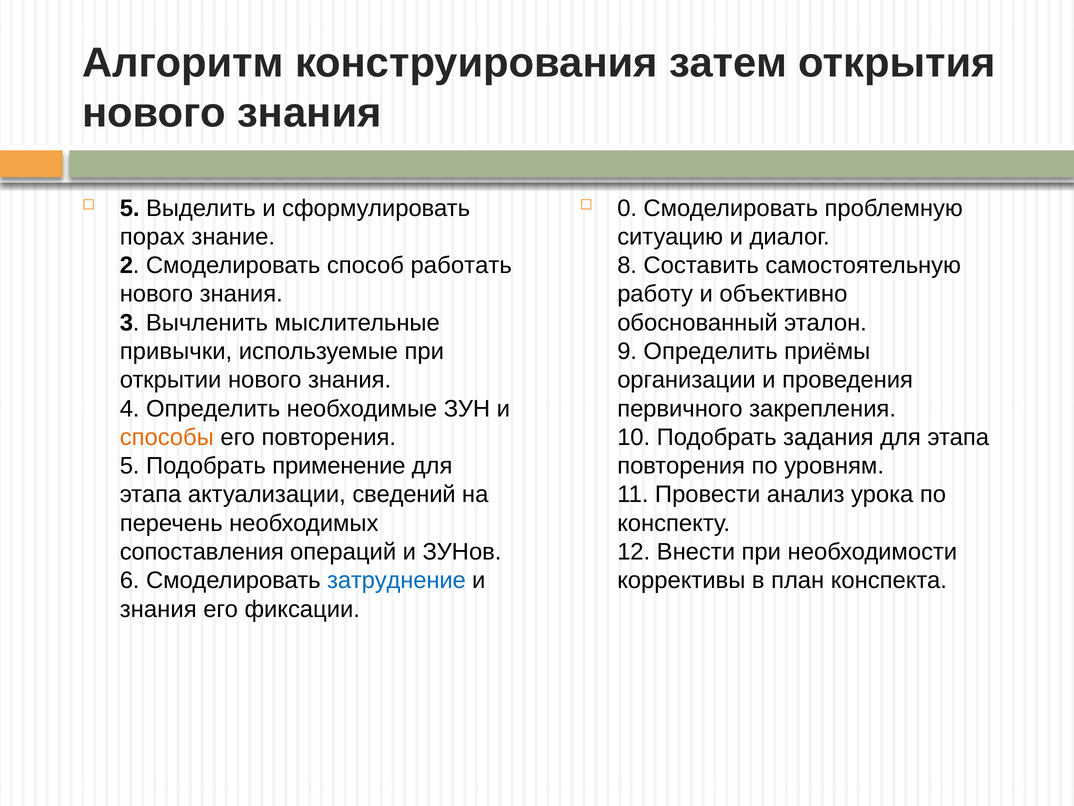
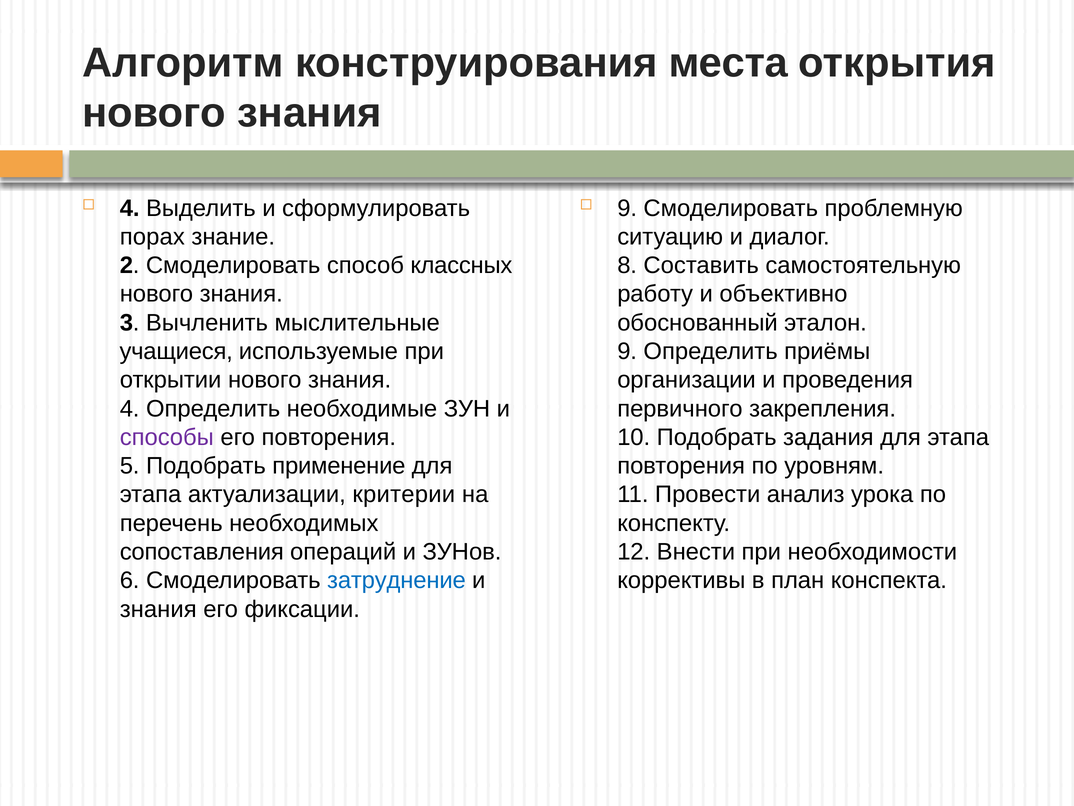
затем: затем -> места (728, 63)
5: 5 -> 4 (130, 208)
0: 0 -> 9 (627, 208)
работать: работать -> классных (461, 265)
привычки: привычки -> учащиеся (176, 351)
способы colour: orange -> purple (167, 437)
сведений: сведений -> критерии (404, 494)
